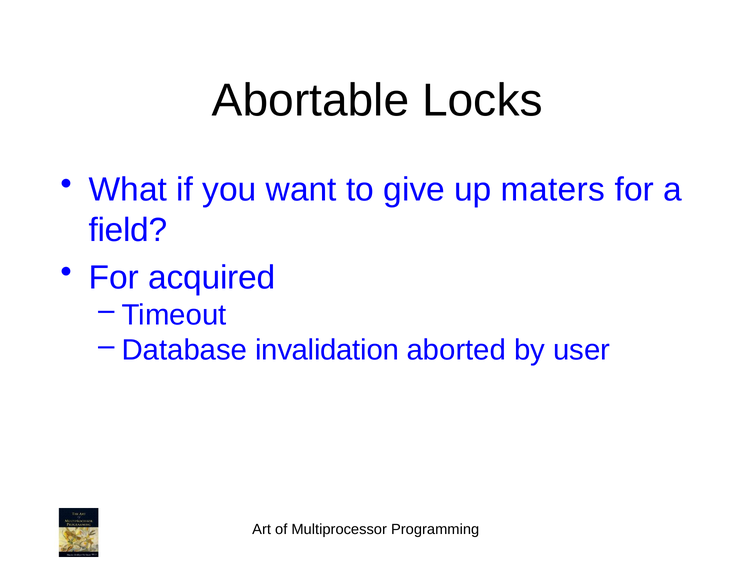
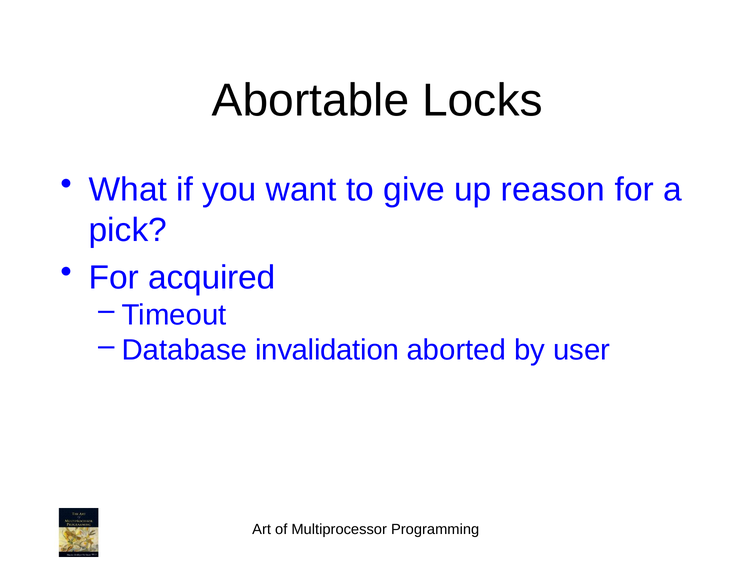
maters: maters -> reason (553, 190)
field: field -> pick (128, 230)
